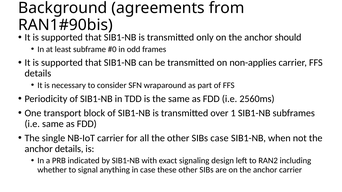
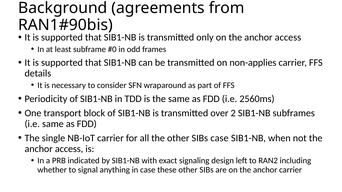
on the anchor should: should -> access (288, 38)
1: 1 -> 2 (233, 113)
details: details -> access (69, 149)
